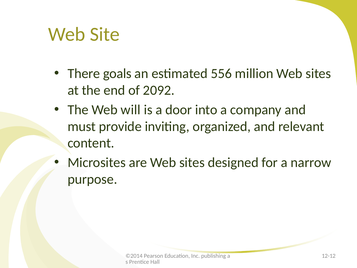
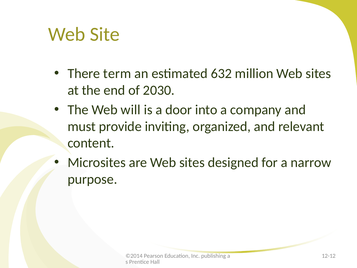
goals: goals -> term (117, 74)
556: 556 -> 632 (221, 74)
2092: 2092 -> 2030 (159, 90)
